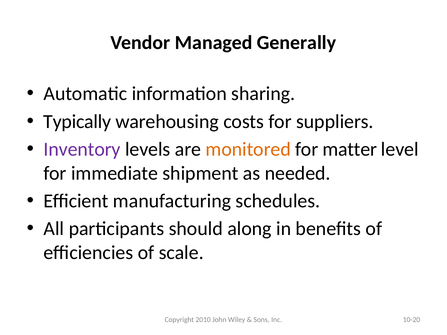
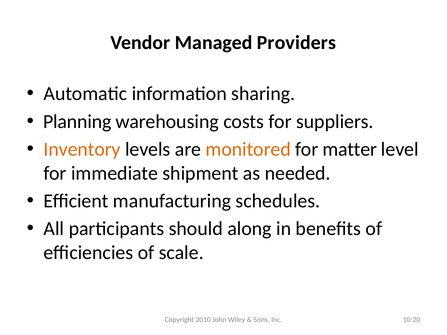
Generally: Generally -> Providers (296, 43)
Typically: Typically -> Planning (77, 122)
Inventory colour: purple -> orange (82, 149)
